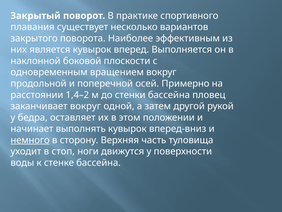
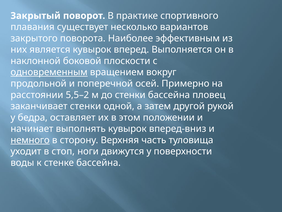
одновременным underline: none -> present (49, 72)
1,4–2: 1,4–2 -> 5,5–2 (77, 95)
заканчивает вокруг: вокруг -> стенки (85, 106)
